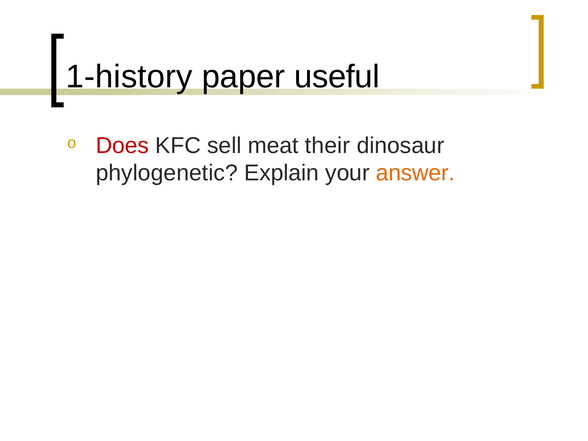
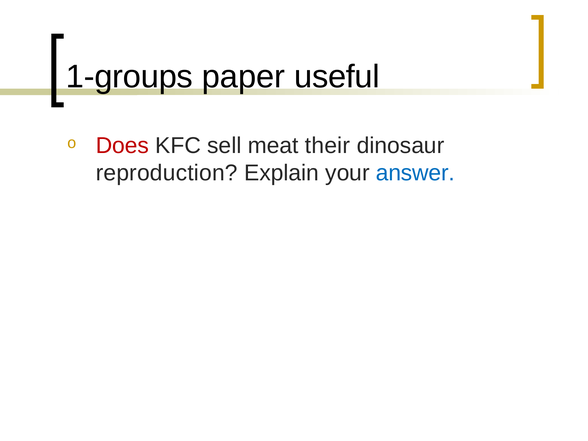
1-history: 1-history -> 1-groups (129, 77)
phylogenetic: phylogenetic -> reproduction (167, 173)
answer colour: orange -> blue (415, 173)
